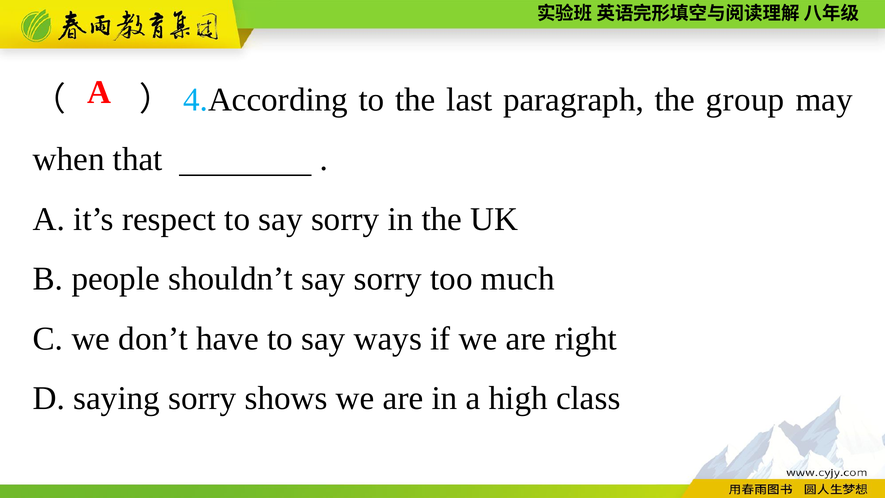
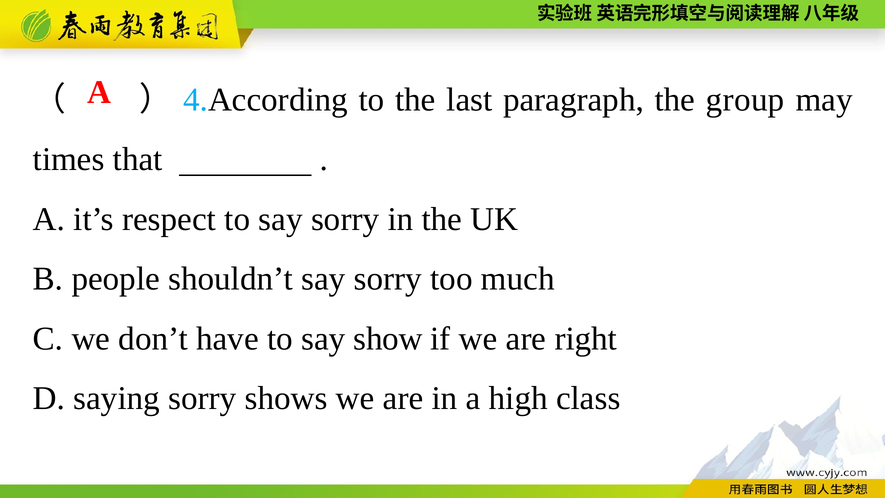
when: when -> times (69, 159)
ways: ways -> show (388, 339)
